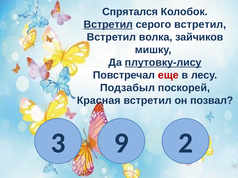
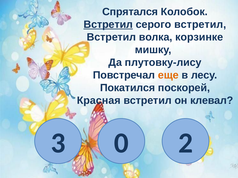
зайчиков: зайчиков -> корзинке (199, 37)
плутовку-лису underline: present -> none (163, 63)
еще colour: red -> orange (168, 75)
Подзабыл: Подзабыл -> Покатился (128, 88)
позвал: позвал -> клевал (212, 101)
9: 9 -> 0 (121, 143)
